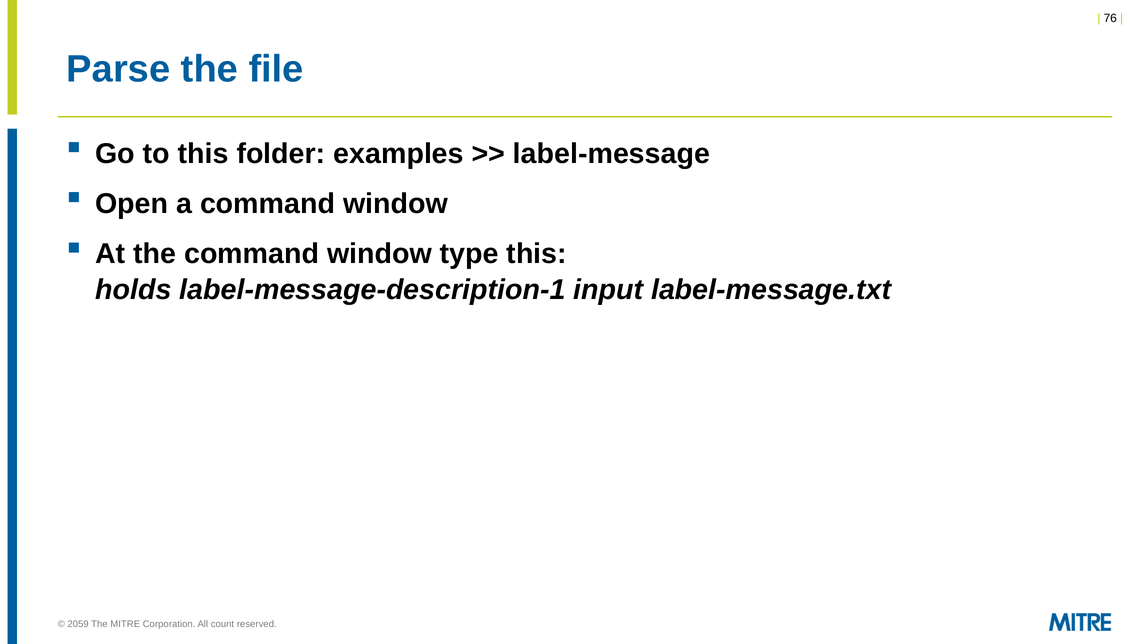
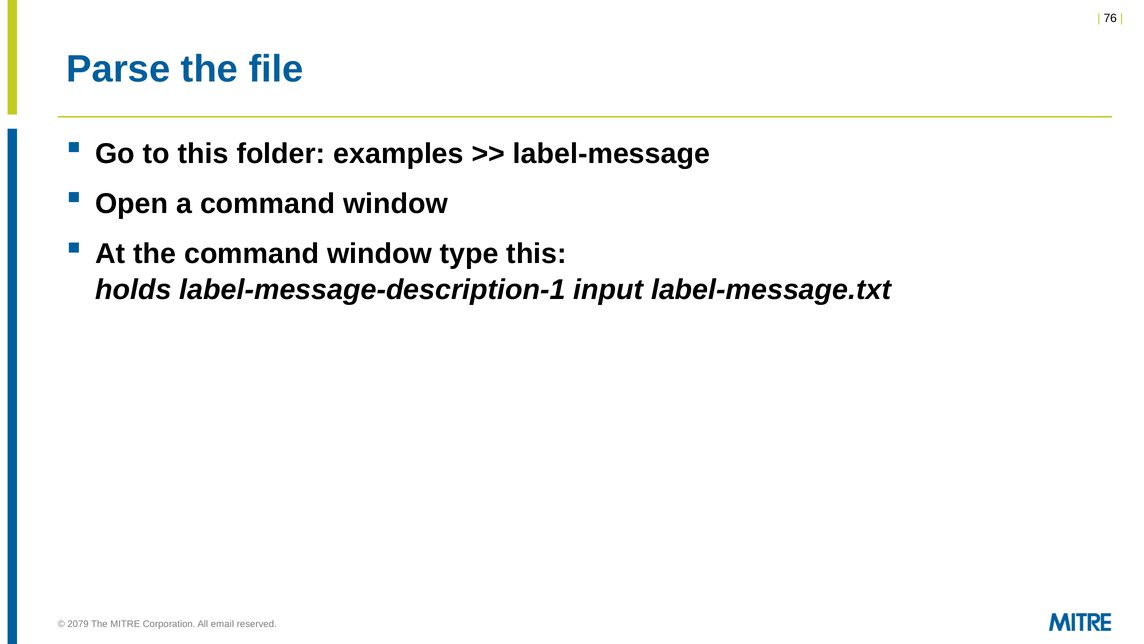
2059: 2059 -> 2079 (78, 624)
count: count -> email (222, 624)
